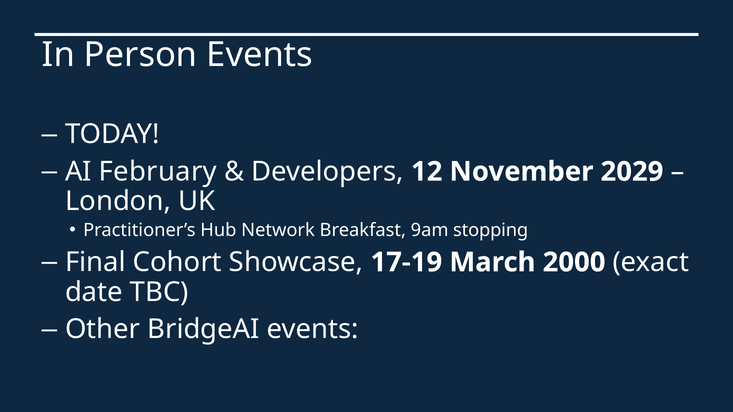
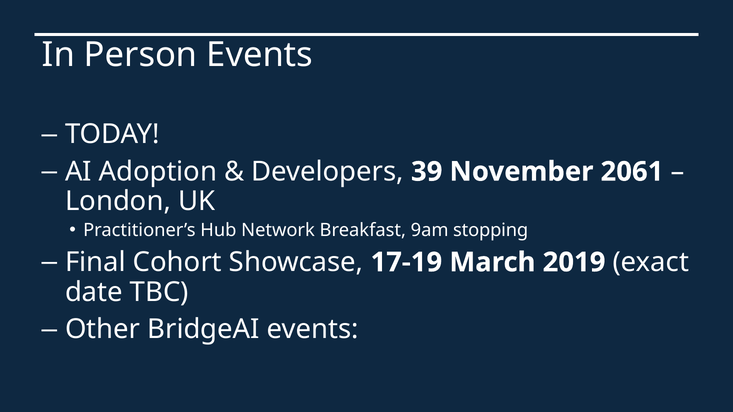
February: February -> Adoption (158, 172)
12: 12 -> 39 (427, 172)
2029: 2029 -> 2061 (632, 172)
2000: 2000 -> 2019 (574, 263)
